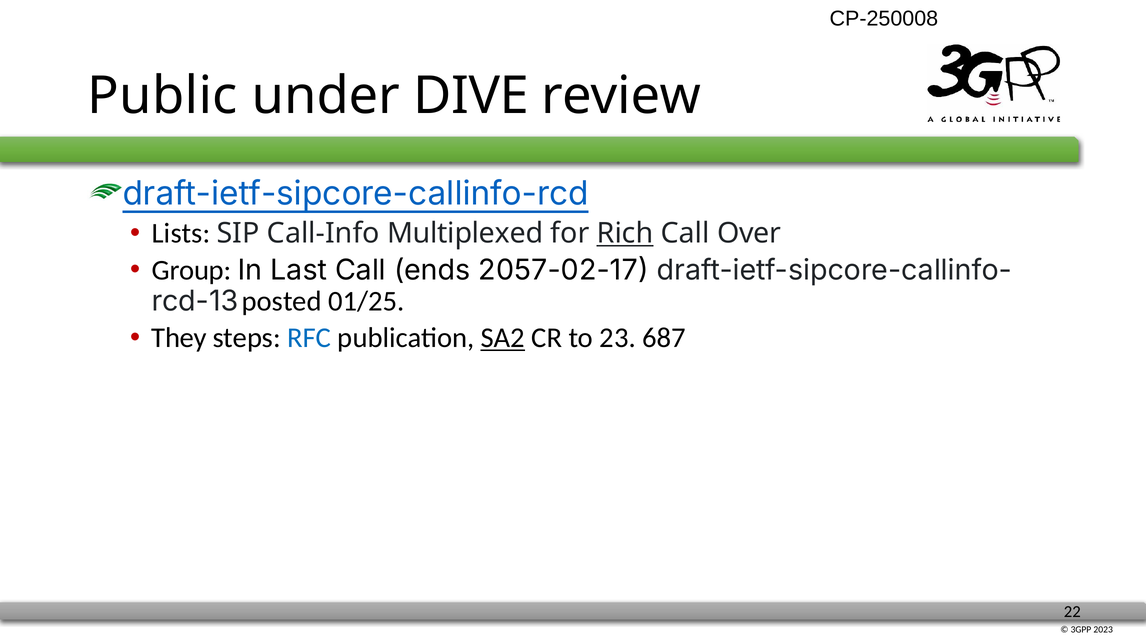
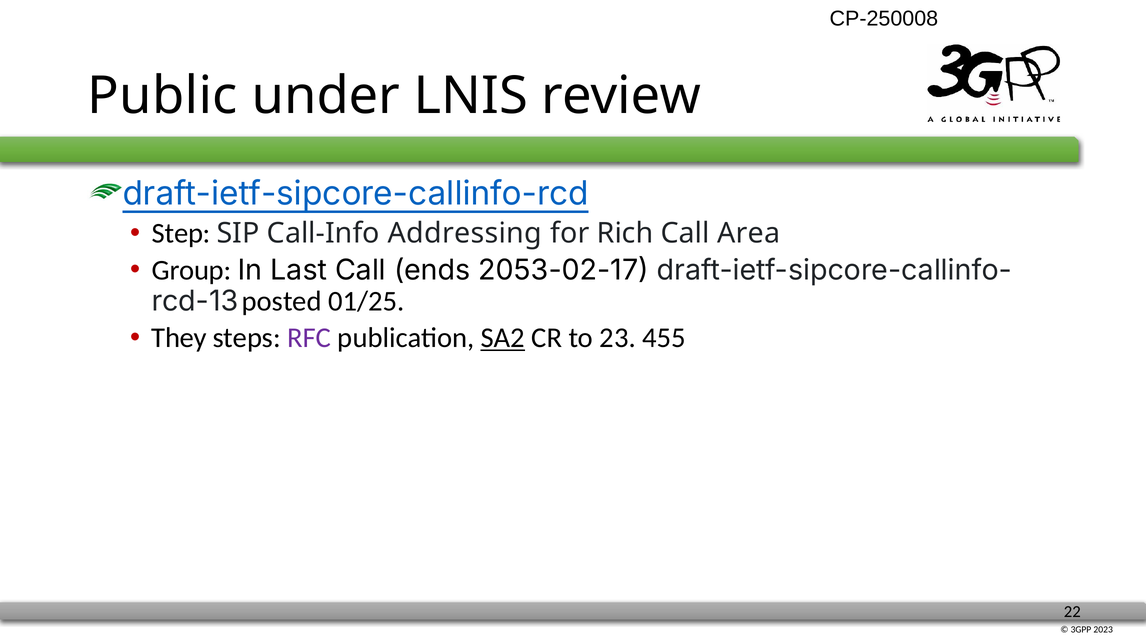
DIVE: DIVE -> LNIS (471, 96)
Lists: Lists -> Step (181, 234)
Multiplexed: Multiplexed -> Addressing (465, 234)
Rich underline: present -> none (625, 234)
Over: Over -> Area (749, 234)
2057-02-17: 2057-02-17 -> 2053-02-17 (564, 270)
RFC colour: blue -> purple (309, 338)
687: 687 -> 455 (664, 338)
